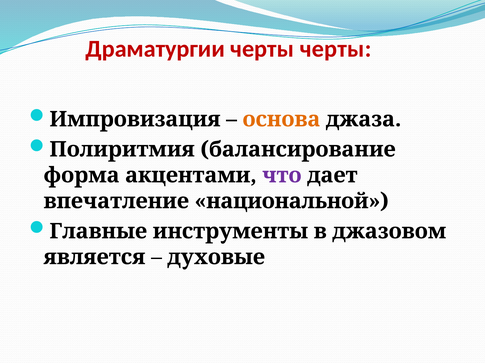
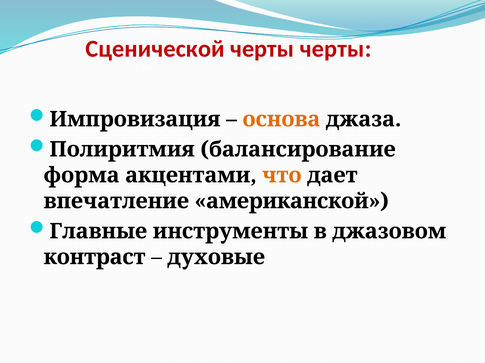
Драматургии: Драматургии -> Сценической (155, 49)
что colour: purple -> orange (282, 176)
национальной: национальной -> американской (292, 201)
является: является -> контраст (95, 258)
